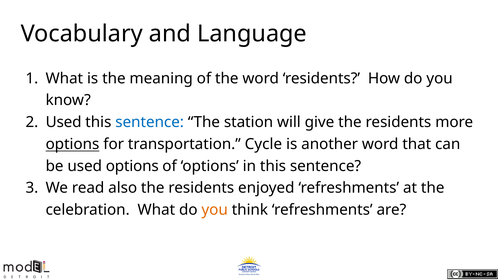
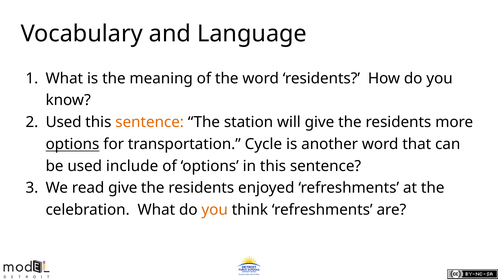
sentence colour: blue -> orange (150, 122)
used options: options -> include (132, 166)
read also: also -> give (123, 188)
